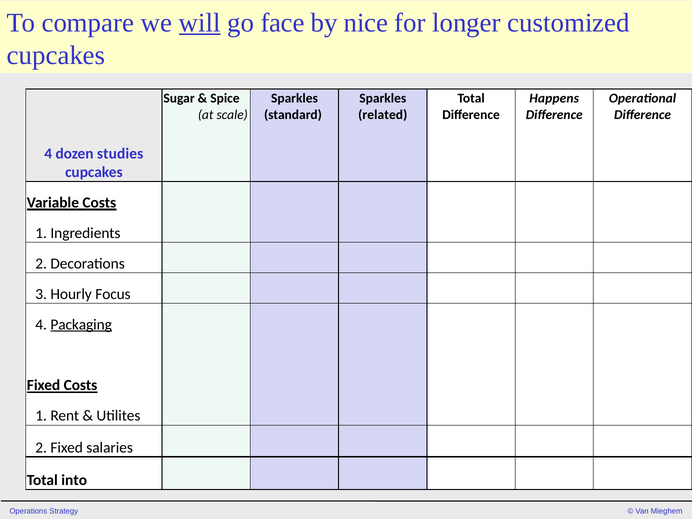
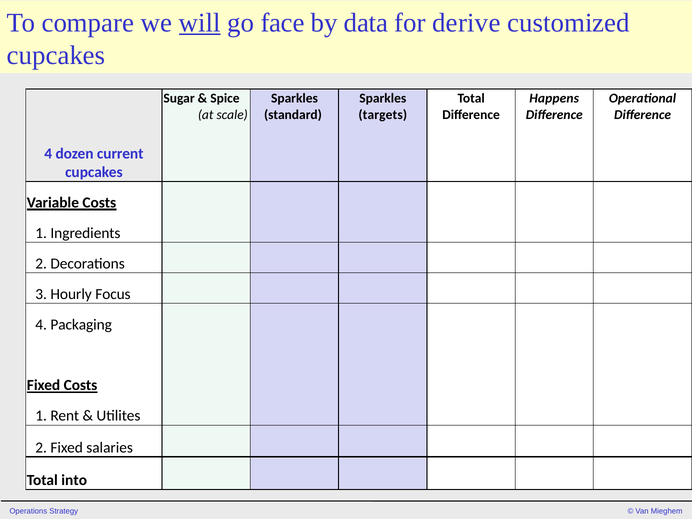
nice: nice -> data (366, 23)
longer: longer -> derive (466, 23)
related: related -> targets (383, 115)
studies: studies -> current (120, 154)
Packaging underline: present -> none (81, 325)
